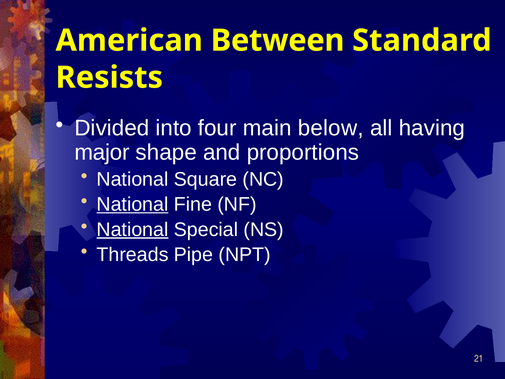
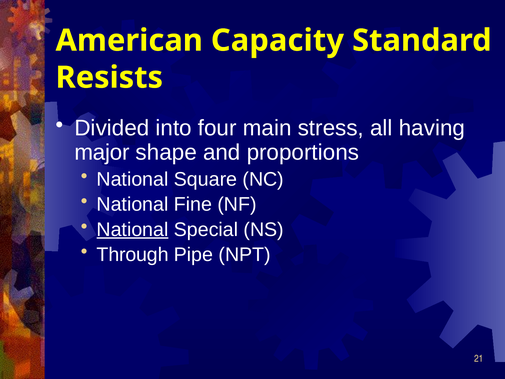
Between: Between -> Capacity (277, 40)
below: below -> stress (331, 128)
National underline: present -> none (133, 204)
Threads: Threads -> Through (133, 255)
